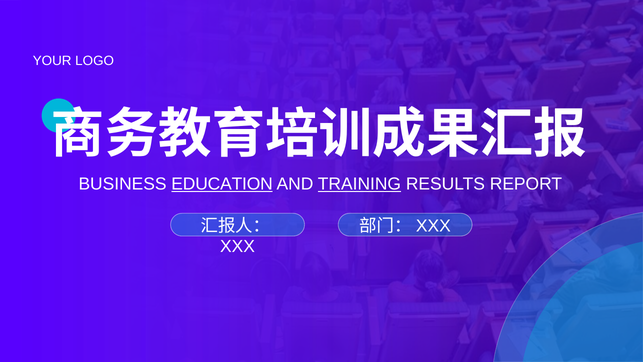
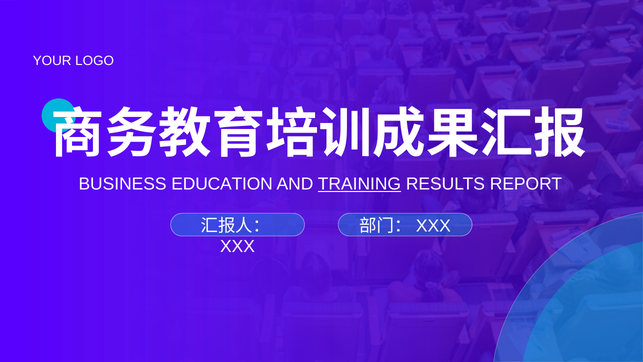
EDUCATION underline: present -> none (222, 184)
